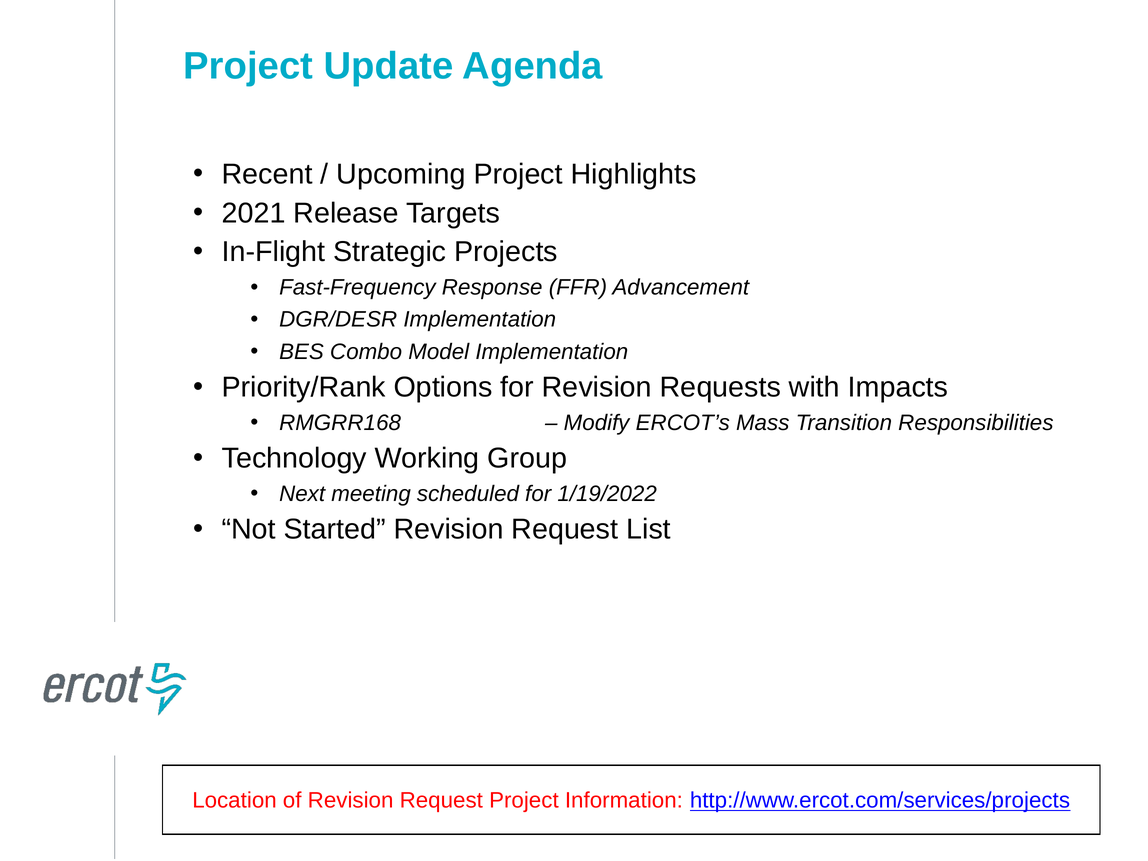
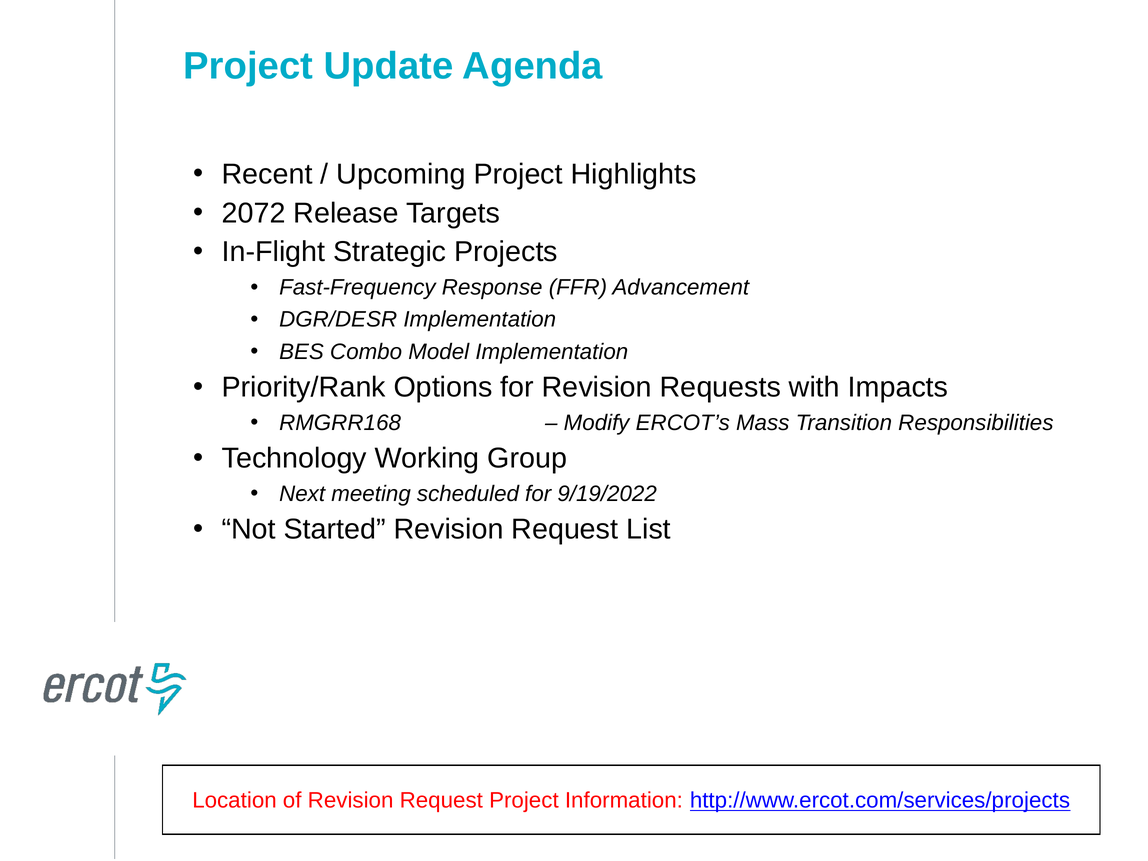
2021: 2021 -> 2072 (254, 213)
1/19/2022: 1/19/2022 -> 9/19/2022 (607, 494)
